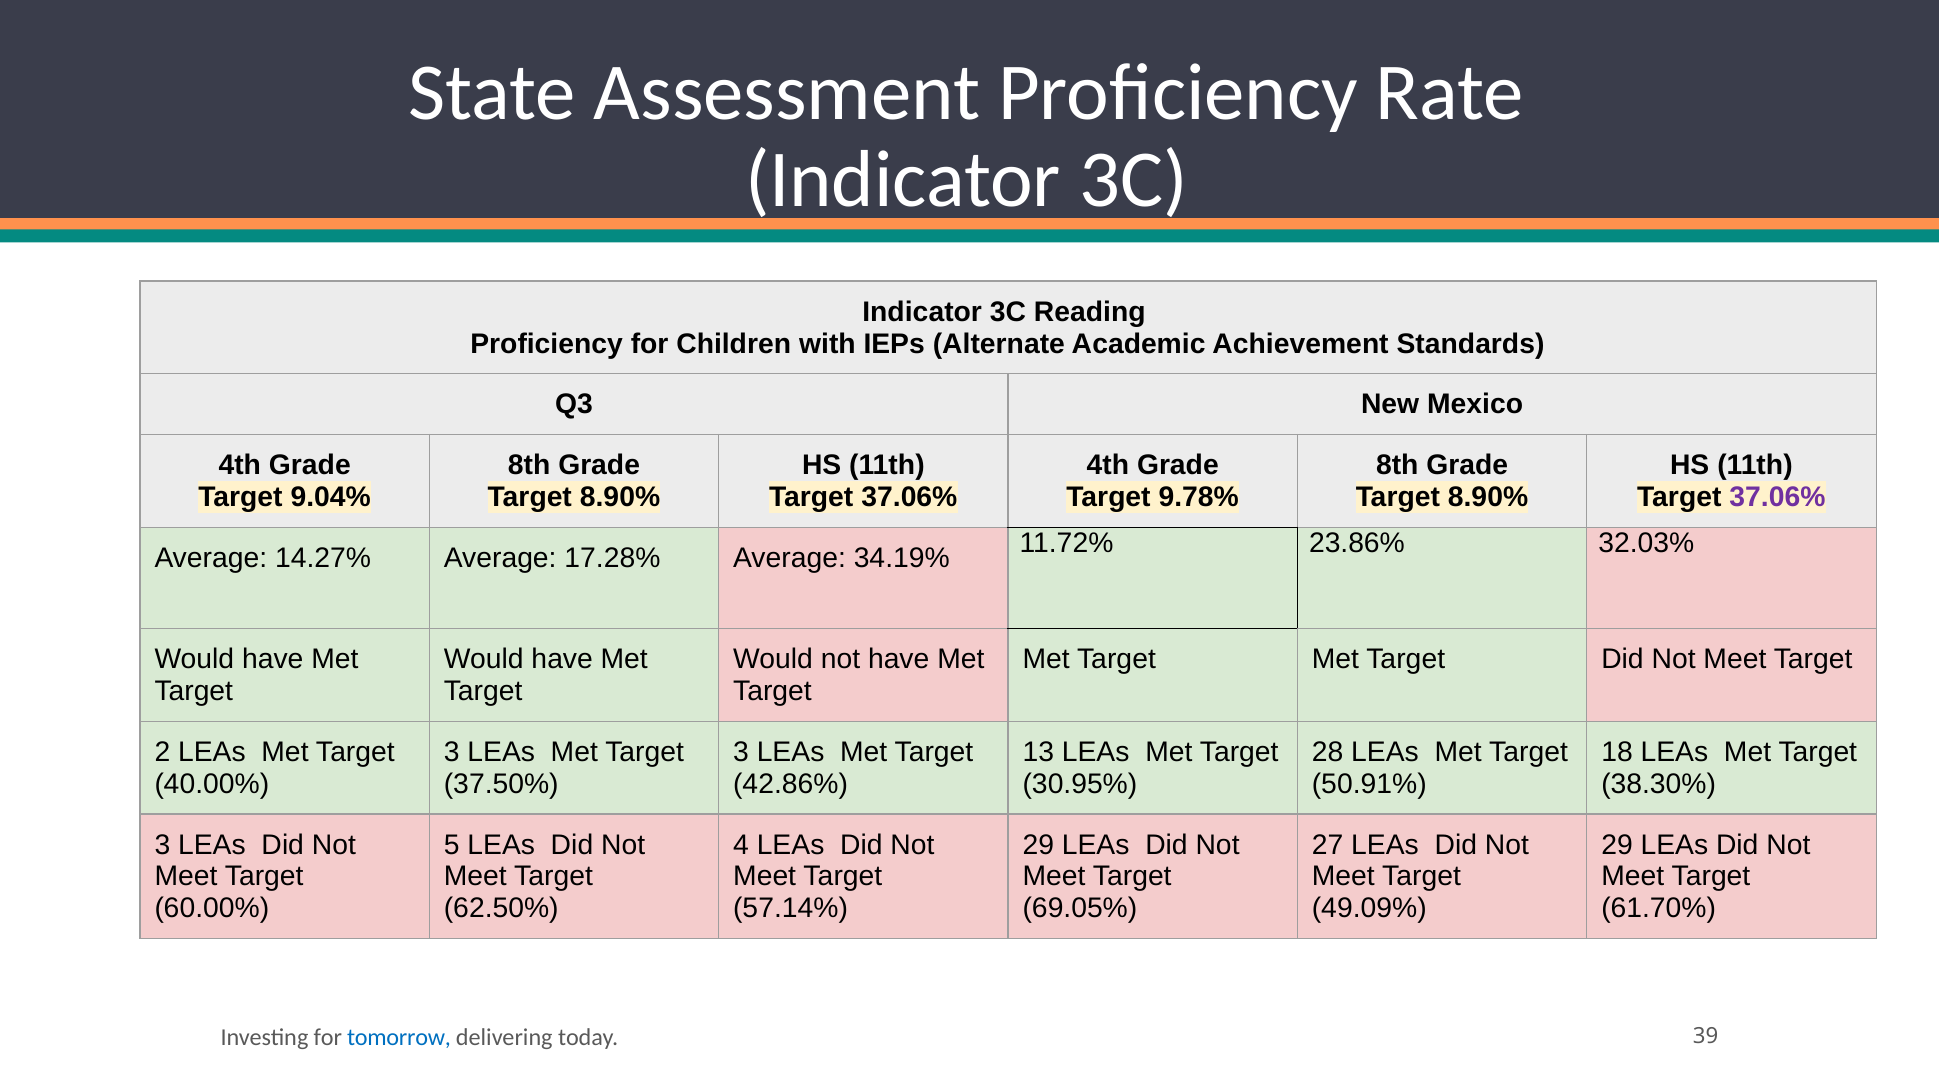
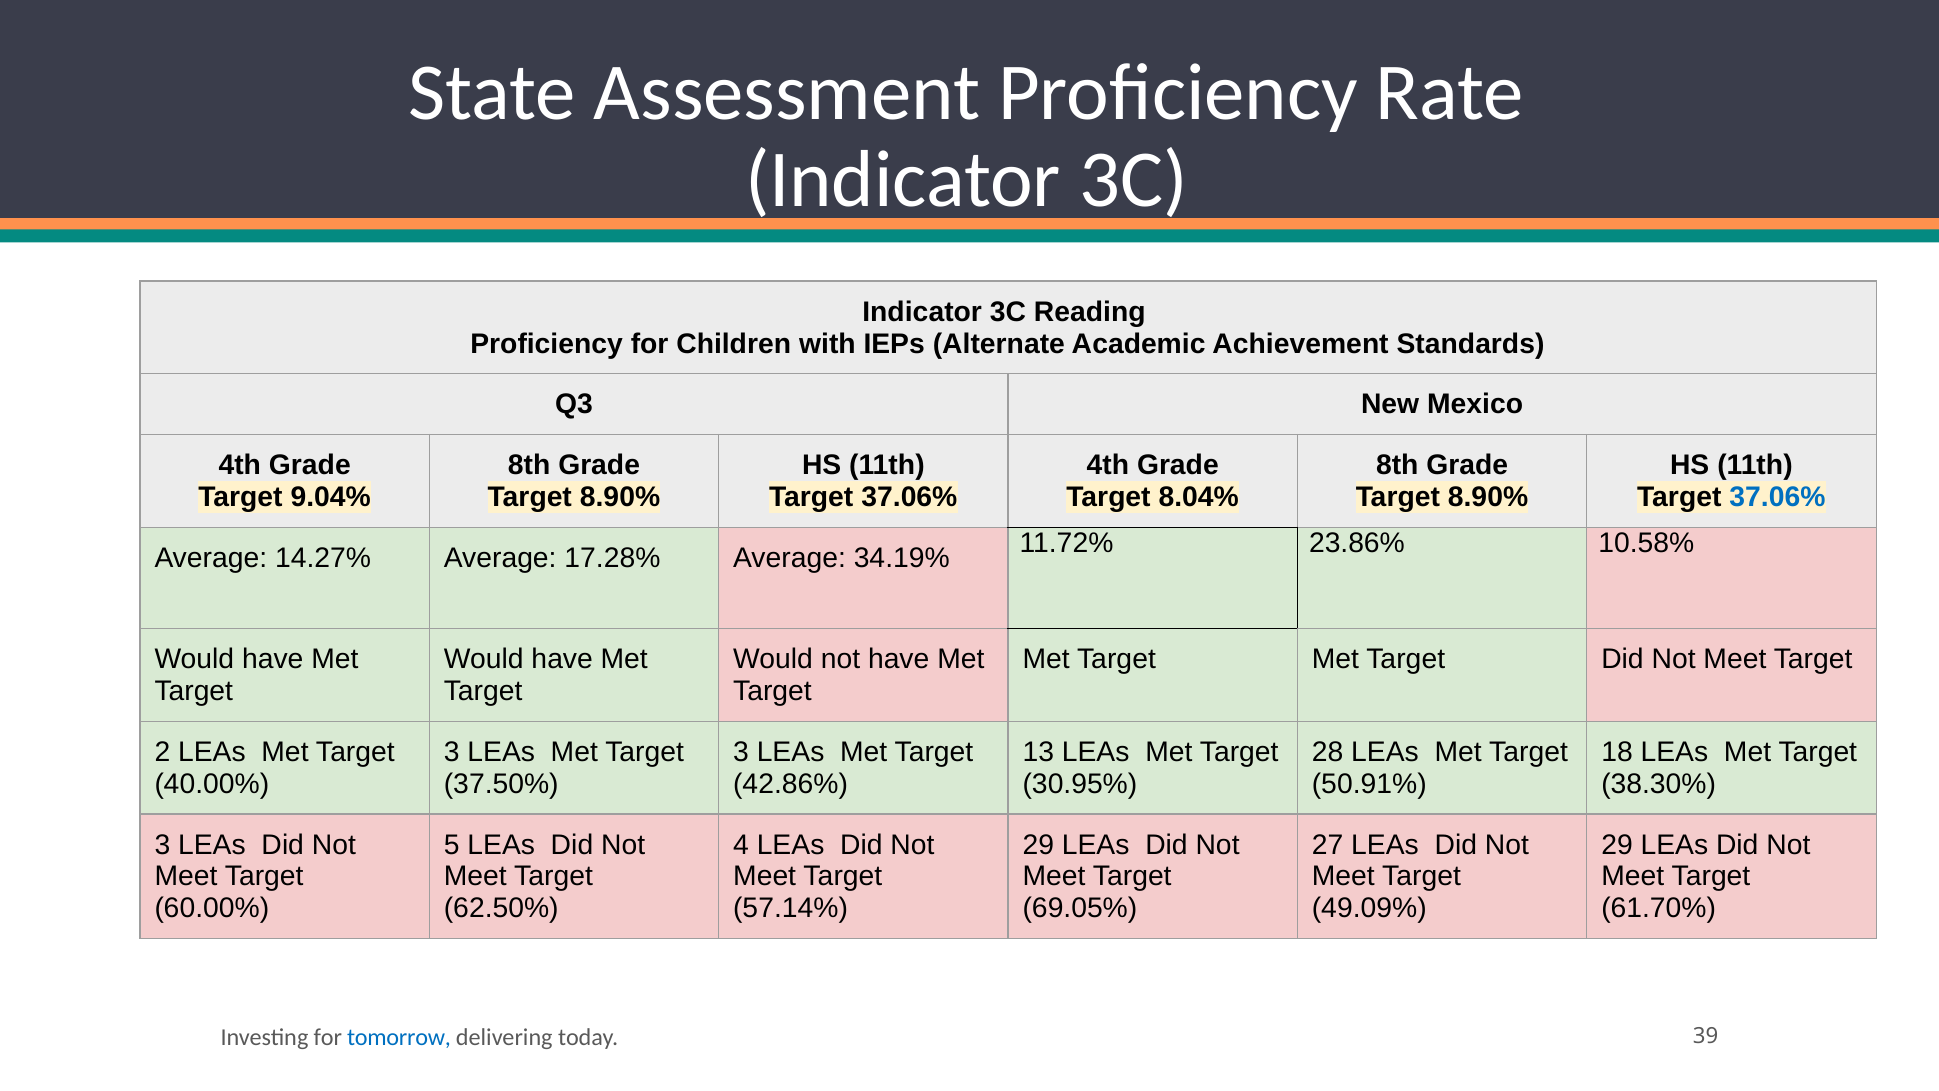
9.78%: 9.78% -> 8.04% (1199, 497)
37.06% colour: purple -> blue (1777, 497)
32.03%: 32.03% -> 10.58% (1646, 543)
